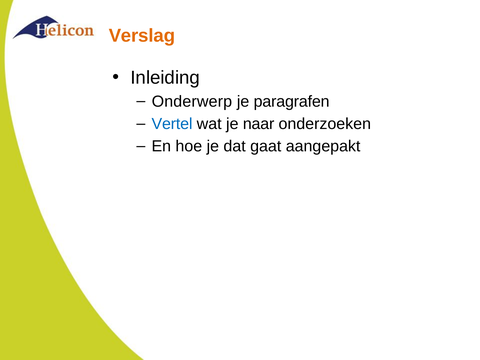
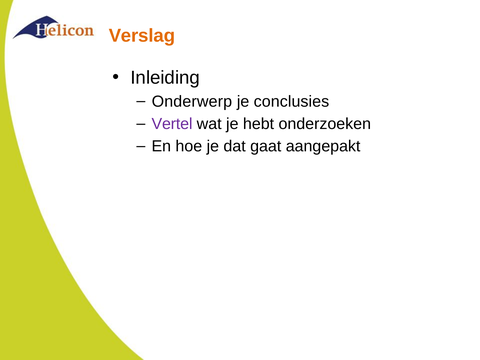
paragrafen: paragrafen -> conclusies (291, 102)
Vertel colour: blue -> purple (172, 124)
naar: naar -> hebt (259, 124)
